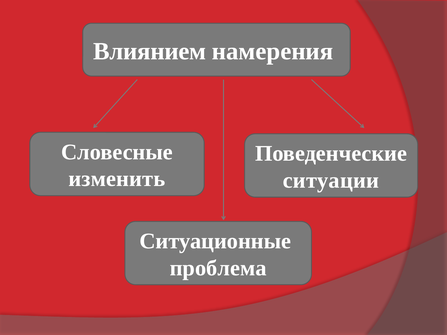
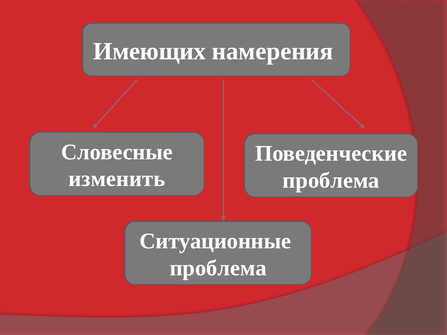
Влиянием: Влиянием -> Имеющих (150, 51)
ситуации: ситуации -> проблема (331, 181)
